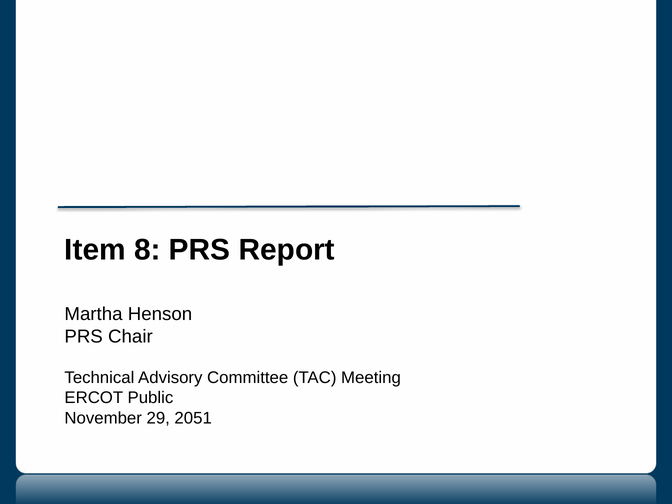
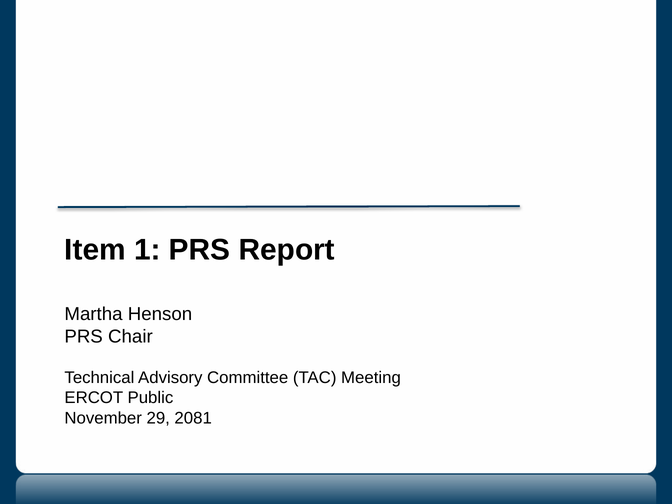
8: 8 -> 1 (147, 250)
2051: 2051 -> 2081 (193, 418)
